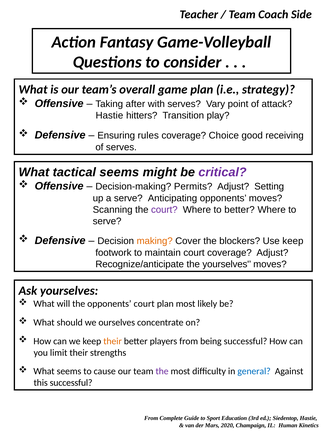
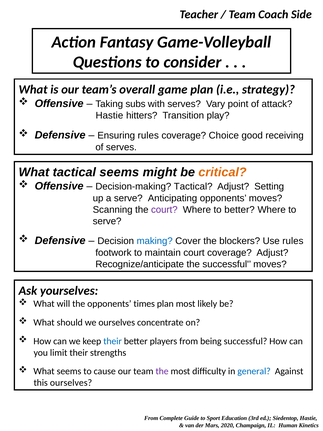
after: after -> subs (136, 104)
critical colour: purple -> orange (223, 172)
Decision-making Permits: Permits -> Tactical (193, 186)
making colour: orange -> blue (155, 241)
Use keep: keep -> rules (293, 241)
the yourselves: yourselves -> successful (227, 264)
opponents court: court -> times (144, 304)
their colour: orange -> blue (113, 341)
this successful: successful -> ourselves (71, 382)
